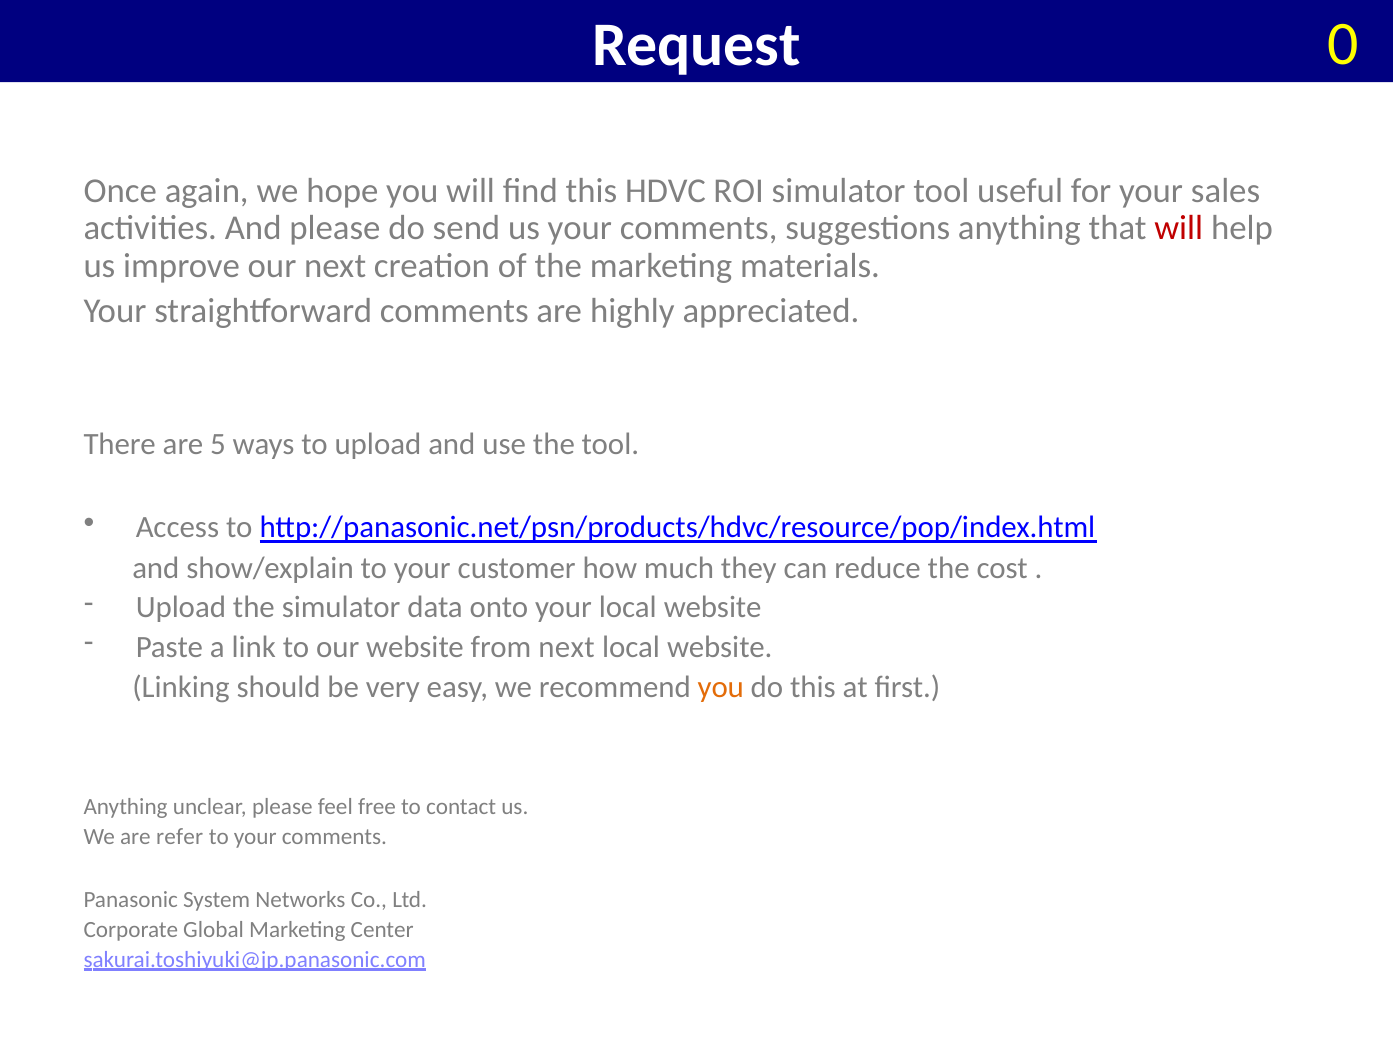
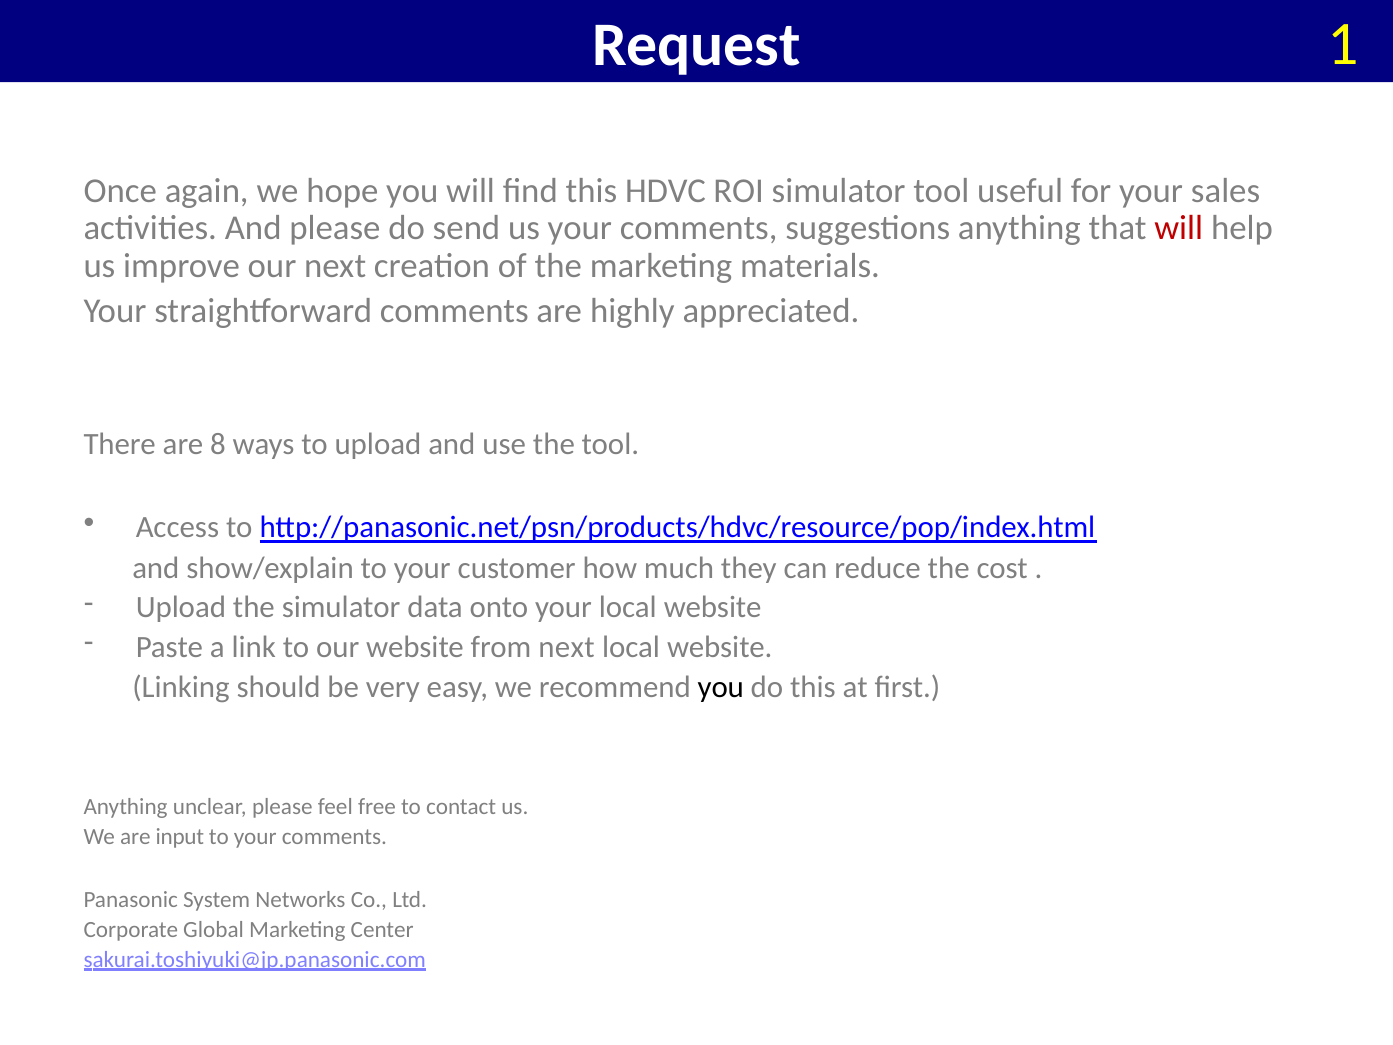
0: 0 -> 1 (1343, 44)
5: 5 -> 8 (218, 445)
you colour: orange -> black (721, 687)
refer: refer -> input (180, 837)
